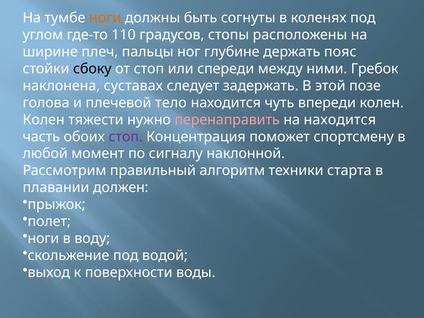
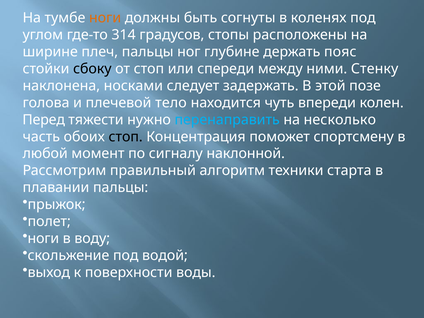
110: 110 -> 314 (124, 35)
Гребок: Гребок -> Стенку (375, 69)
суставах: суставах -> носками (133, 86)
Колен: Колен -> Перед (44, 120)
перенаправить colour: pink -> light blue (227, 120)
на находится: находится -> несколько (340, 120)
стоп colour: purple -> black (126, 137)
плавании должен: должен -> пальцы (121, 188)
